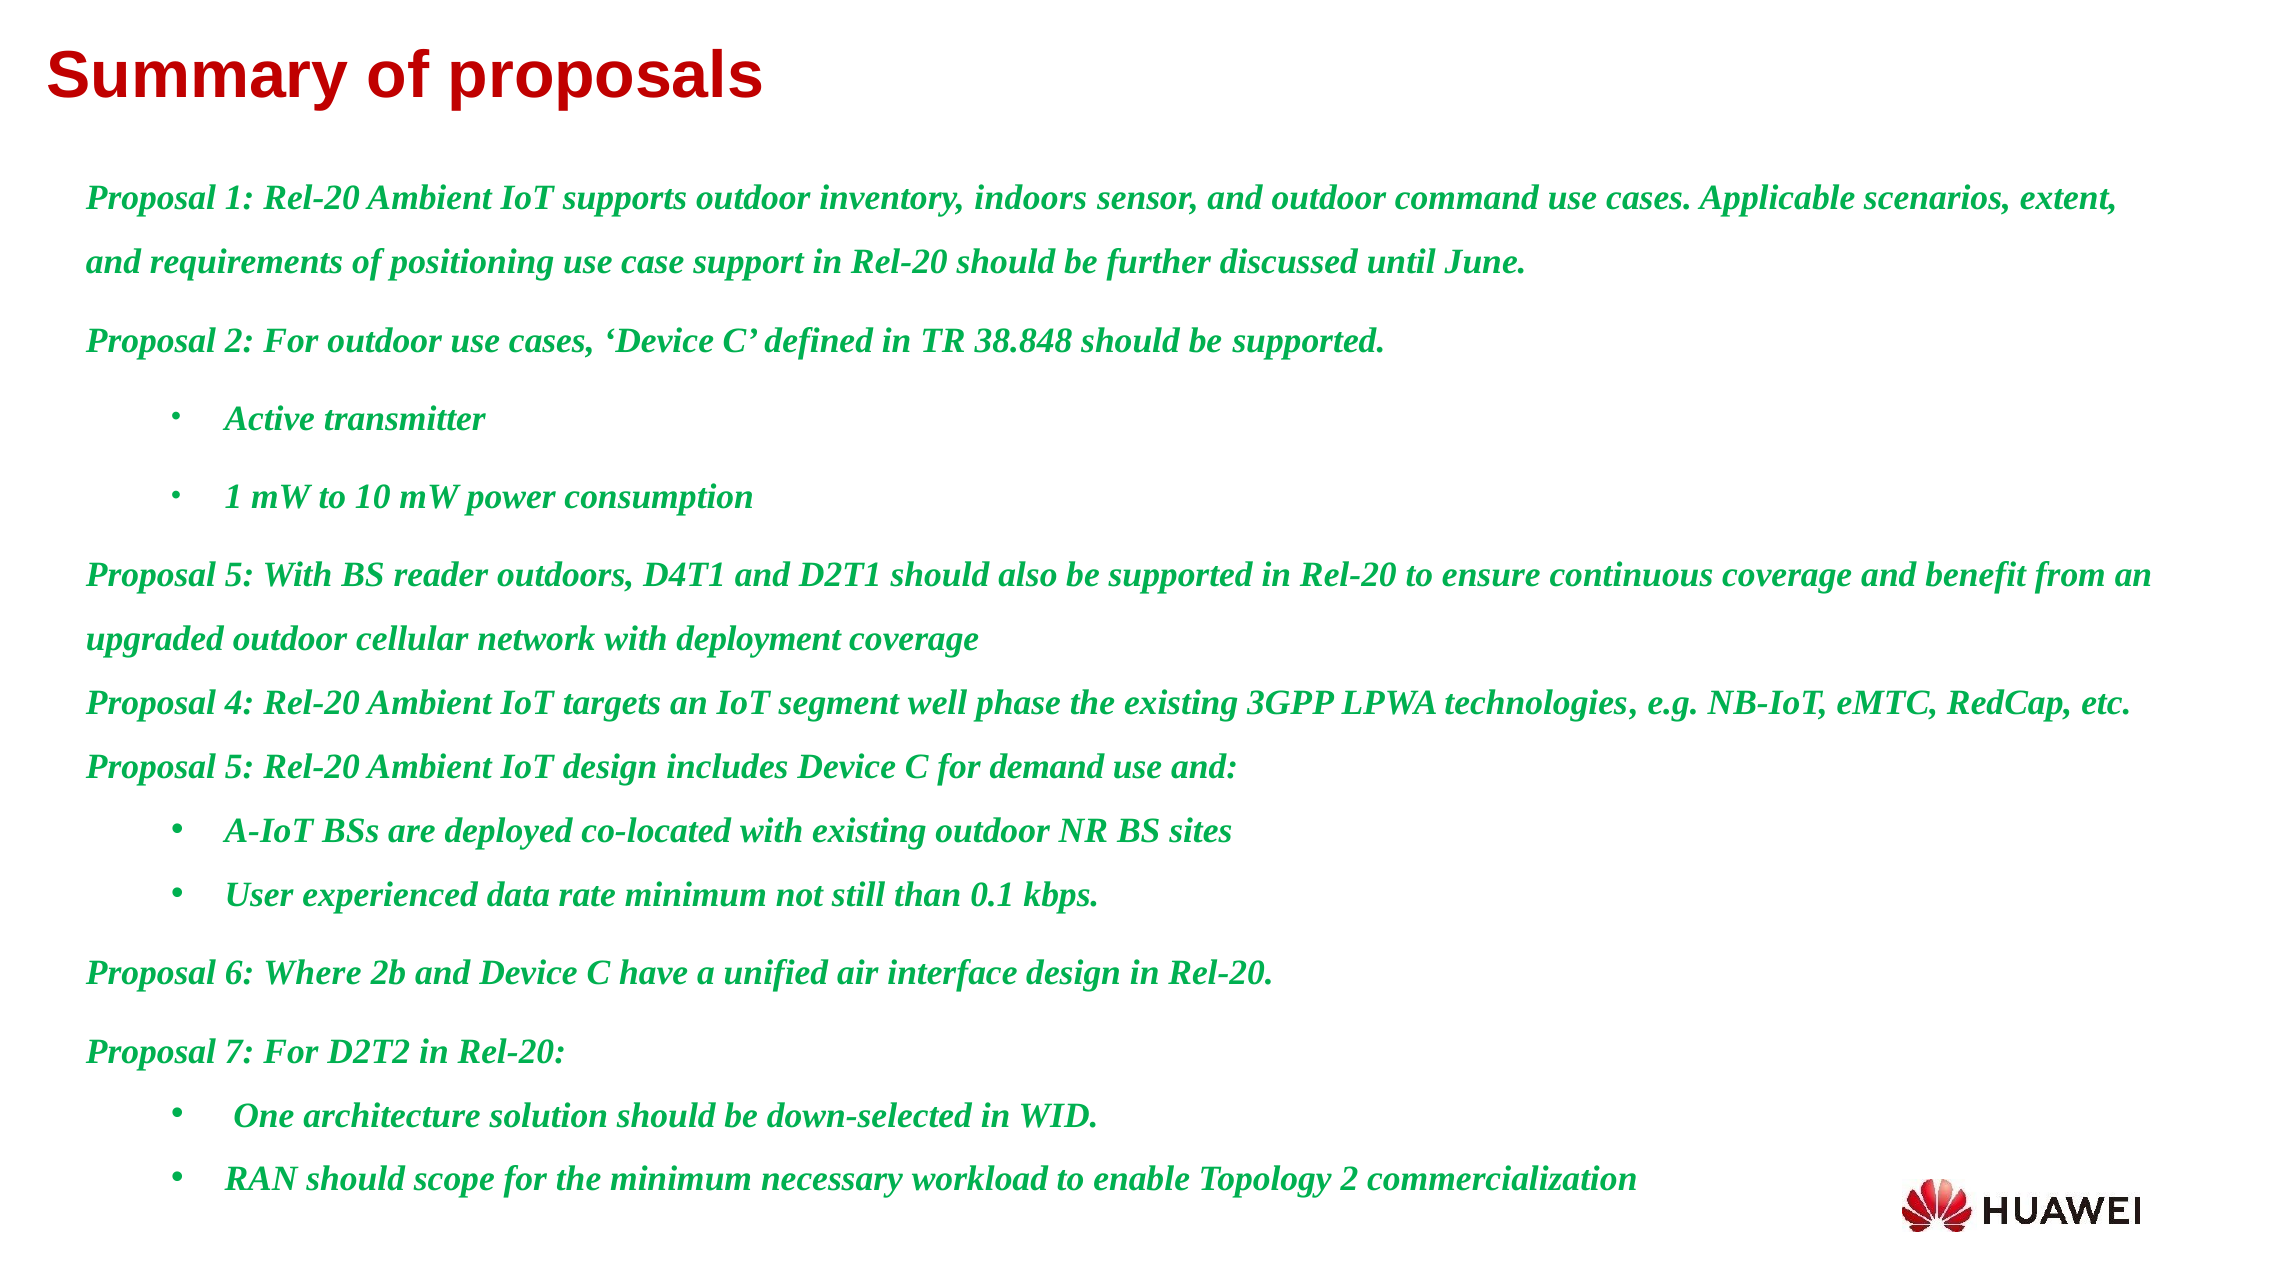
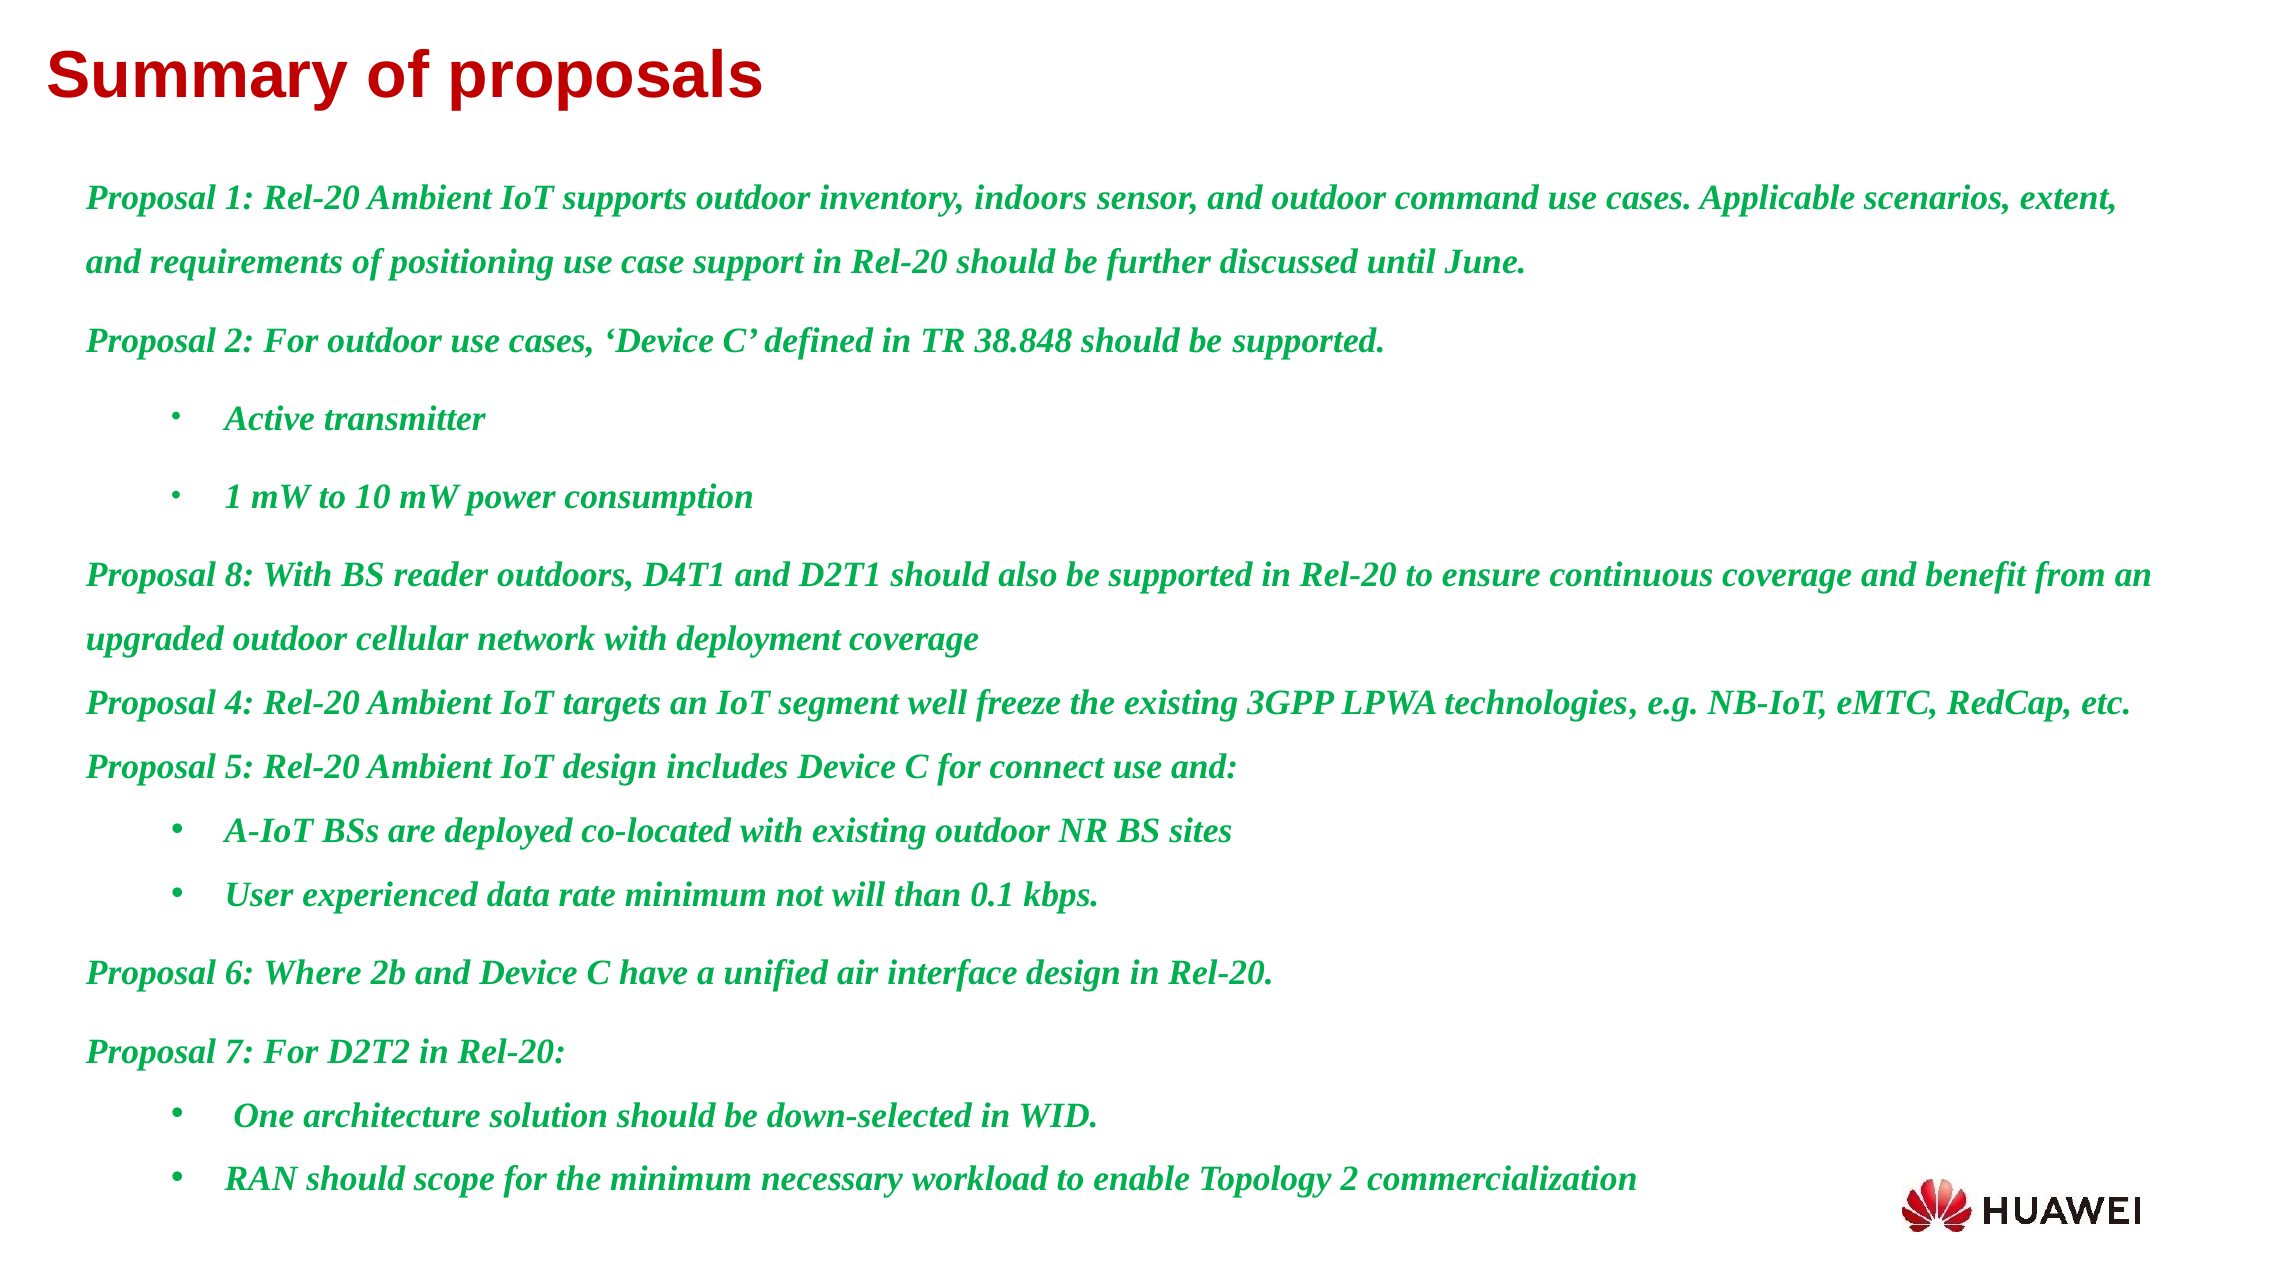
5: 5 -> 8 (240, 575)
phase: phase -> freeze (1019, 703)
demand: demand -> connect (1047, 767)
still: still -> will (859, 895)
